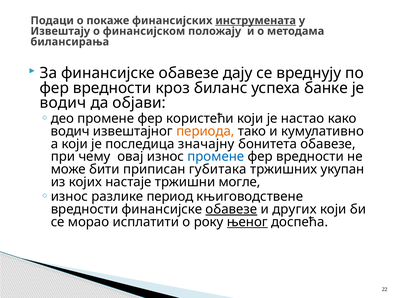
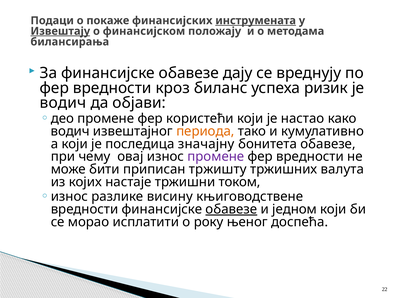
Извештају underline: none -> present (60, 31)
банке: банке -> ризик (326, 88)
промене colour: blue -> purple (216, 156)
губитака: губитака -> тржишту (218, 169)
укупан: укупан -> валута (342, 169)
могле: могле -> током (240, 182)
период: период -> висину (170, 196)
других: других -> једном (295, 209)
њеног underline: present -> none (247, 222)
